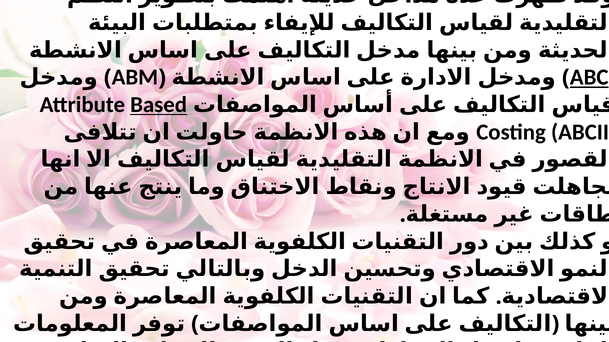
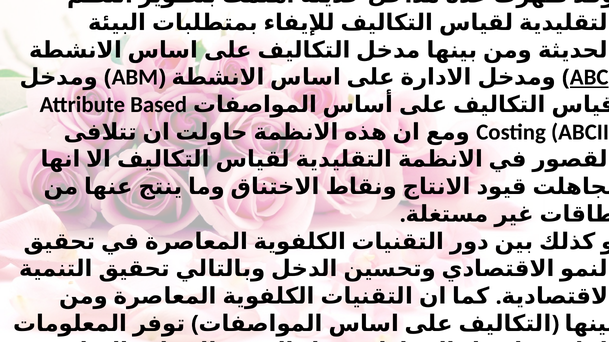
Based underline: present -> none (159, 105)
